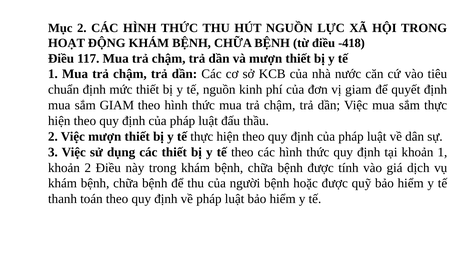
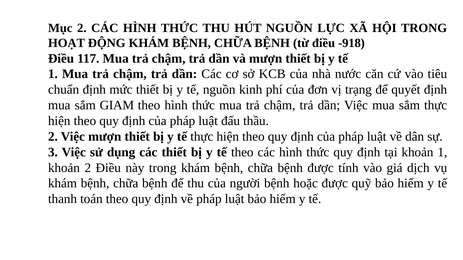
-418: -418 -> -918 (352, 43)
vị giam: giam -> trạng (358, 90)
